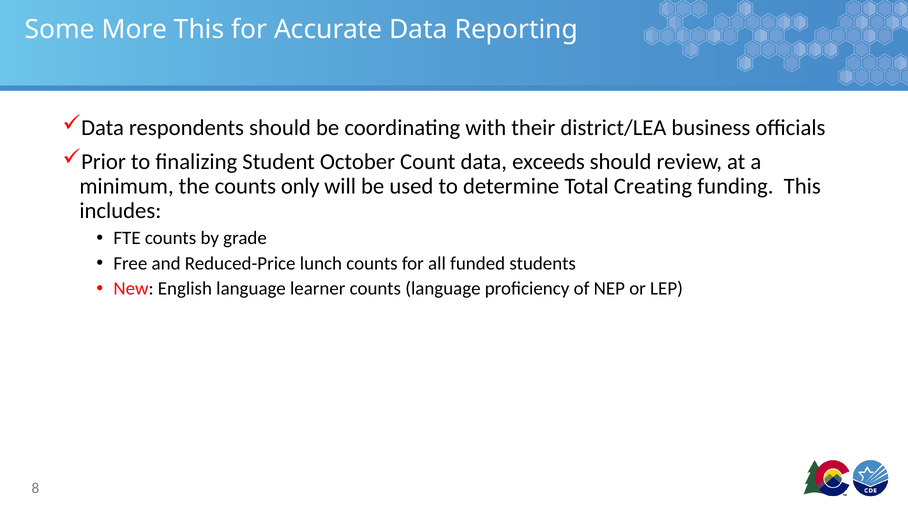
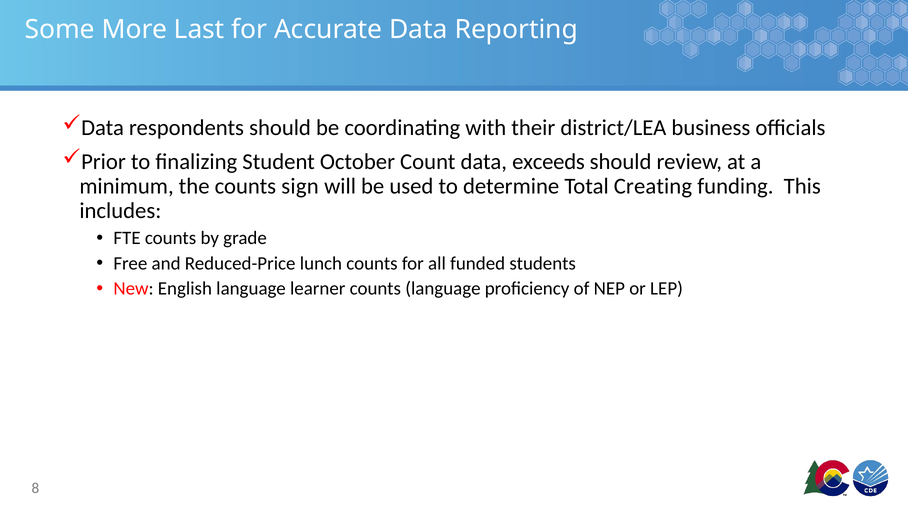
More This: This -> Last (199, 29)
only: only -> sign (300, 186)
